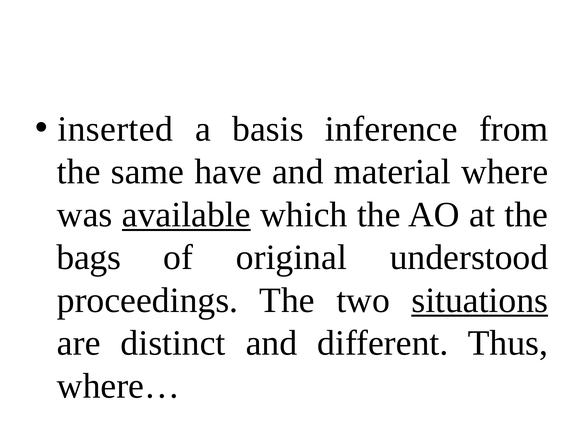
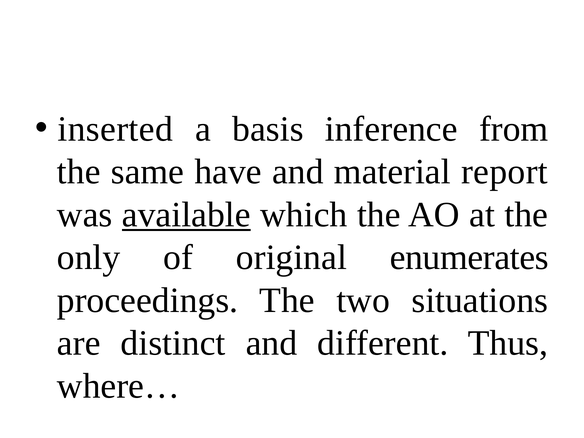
where: where -> report (504, 172)
bags: bags -> only (89, 257)
understood: understood -> enumerates (469, 257)
situations underline: present -> none (480, 300)
